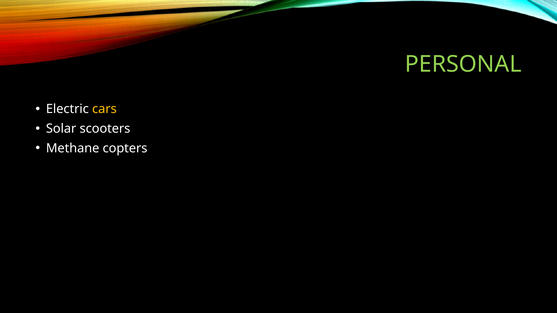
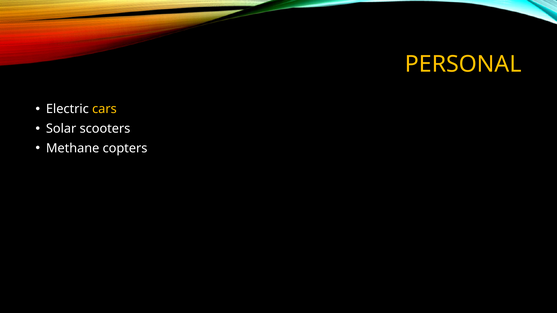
PERSONAL colour: light green -> yellow (463, 64)
